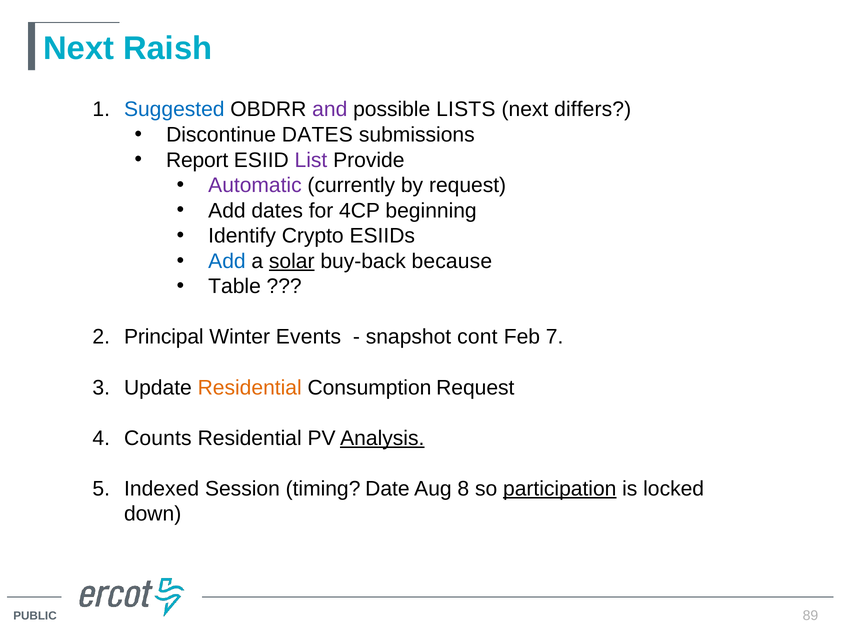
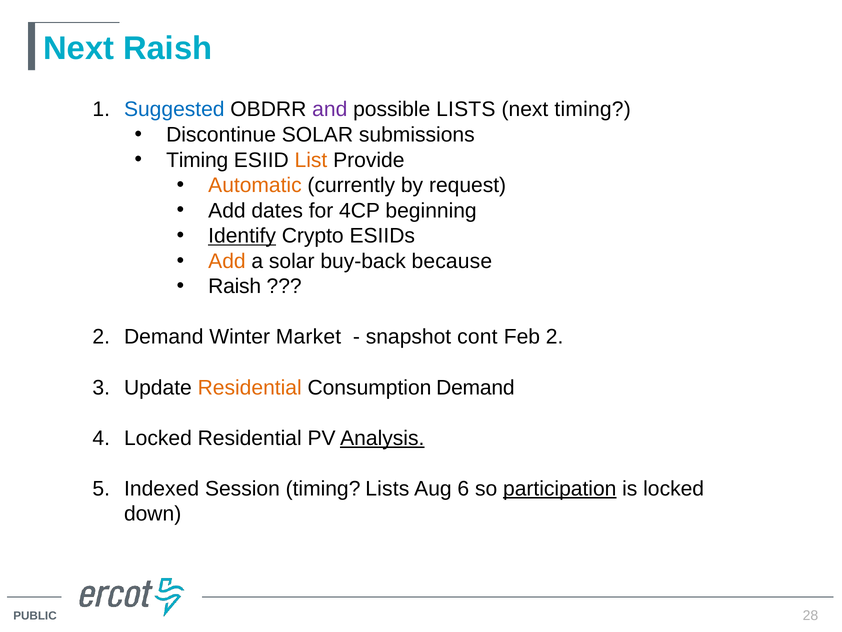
next differs: differs -> timing (593, 109)
Discontinue DATES: DATES -> SOLAR (317, 135)
Report: Report -> Timing (197, 160)
List colour: purple -> orange (311, 160)
Automatic colour: purple -> orange (255, 185)
Identify underline: none -> present (242, 236)
Add colour: blue -> orange (227, 261)
solar underline: present -> none (292, 261)
Table: Table -> Raish (235, 286)
Principal: Principal -> Demand (164, 337)
Events: Events -> Market (309, 337)
Feb 7: 7 -> 2 (555, 337)
Consumption Request: Request -> Demand (475, 387)
Counts: Counts -> Locked (158, 438)
timing Date: Date -> Lists (387, 488)
8: 8 -> 6 (463, 488)
89: 89 -> 28 (810, 615)
